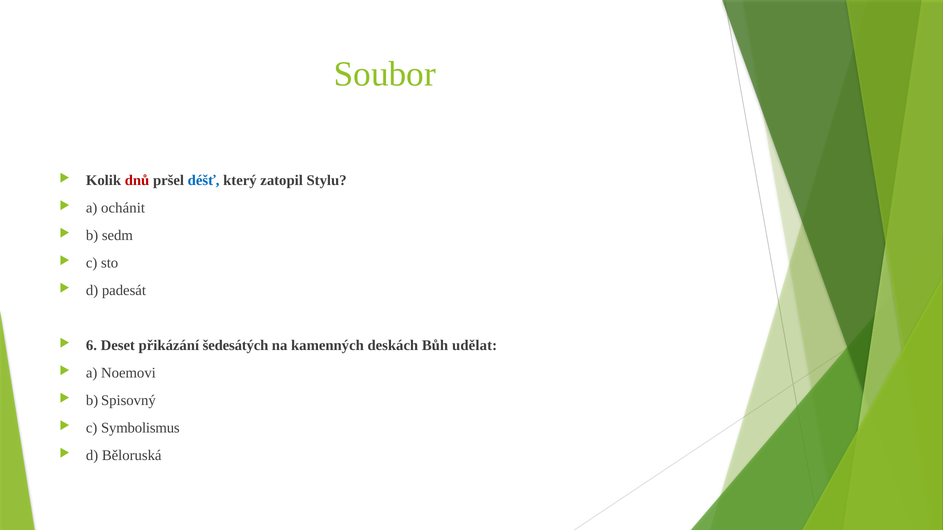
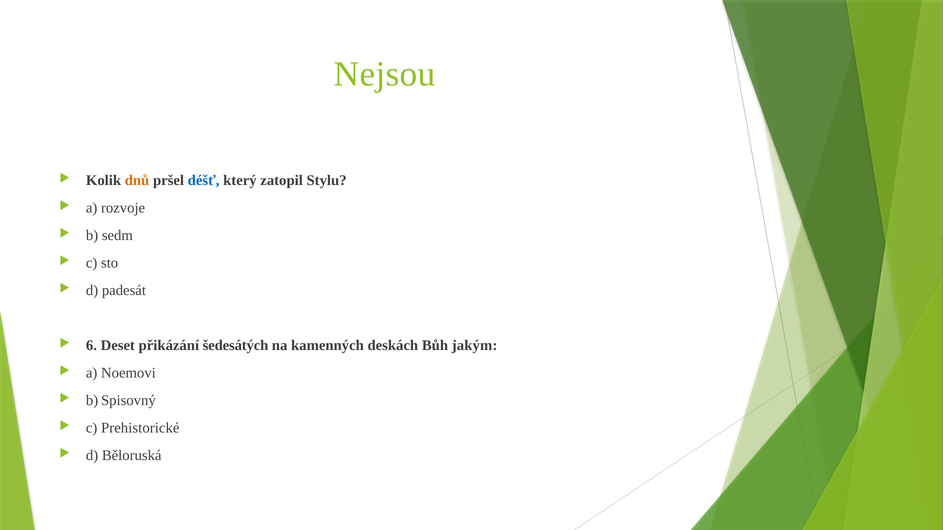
Soubor: Soubor -> Nejsou (385, 74)
dnů colour: red -> orange (137, 181)
ochánit: ochánit -> rozvoje (123, 208)
udělat: udělat -> jakým (475, 346)
Symbolismus: Symbolismus -> Prehistorické (140, 428)
